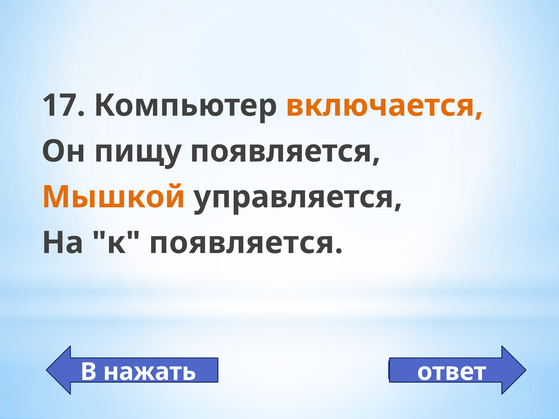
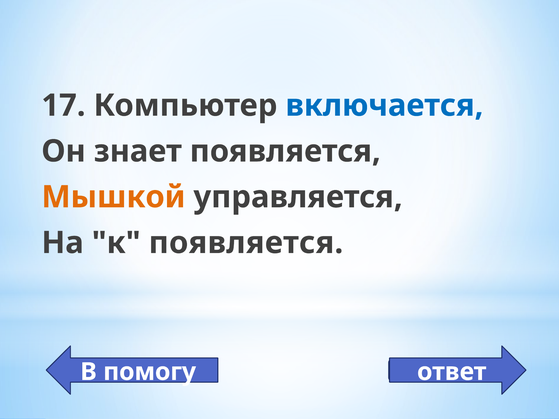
включается colour: orange -> blue (384, 106)
пищу: пищу -> знает (138, 151)
нажать: нажать -> помогу (150, 372)
